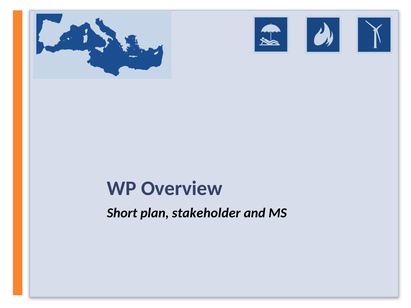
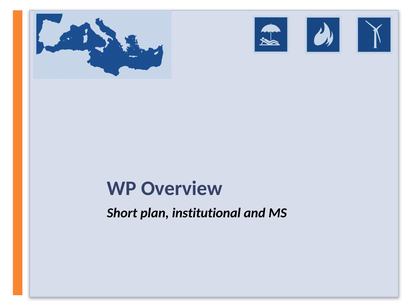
stakeholder: stakeholder -> institutional (206, 213)
